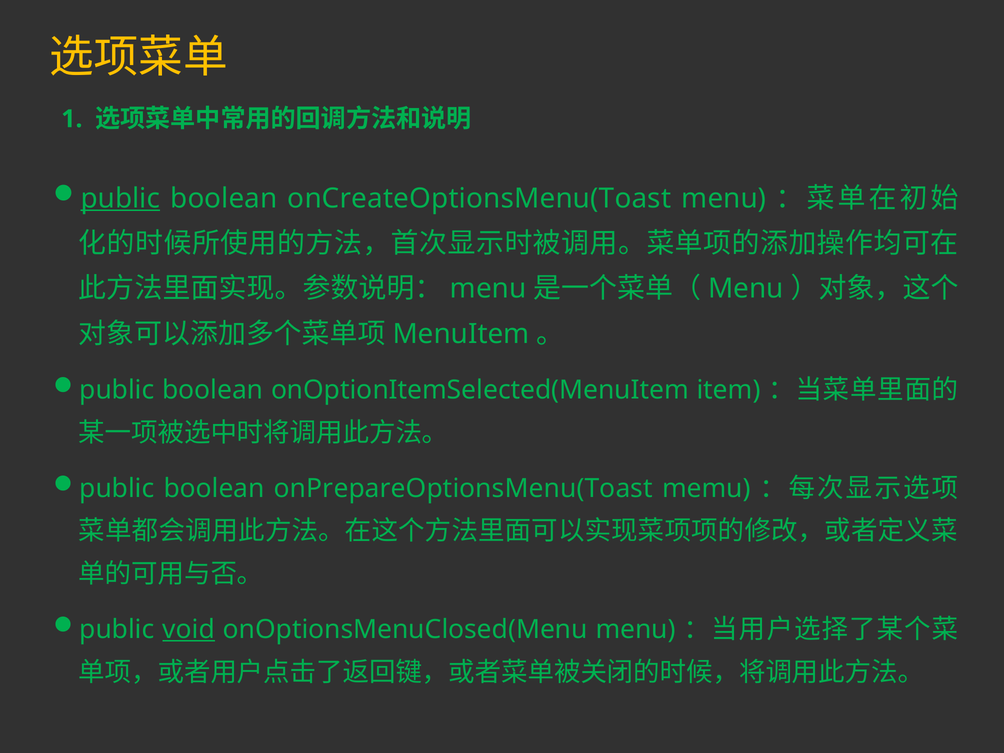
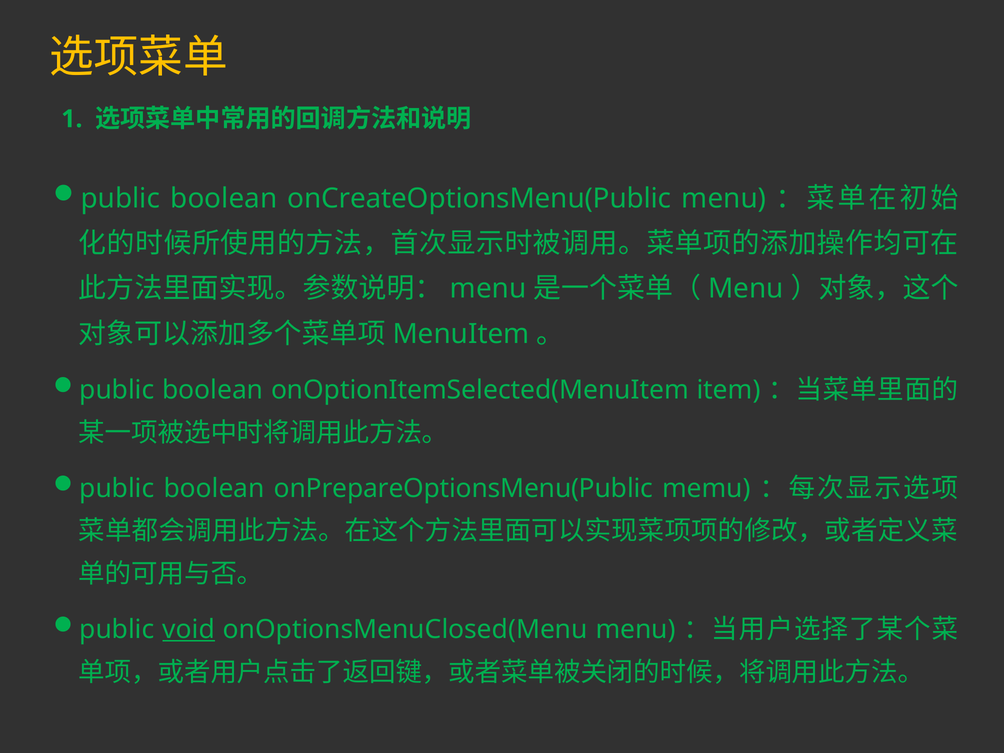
public underline: present -> none (120, 198)
onCreateOptionsMenu(Toast: onCreateOptionsMenu(Toast -> onCreateOptionsMenu(Public (479, 198)
onPrepareOptionsMenu(Toast: onPrepareOptionsMenu(Toast -> onPrepareOptionsMenu(Public (463, 488)
